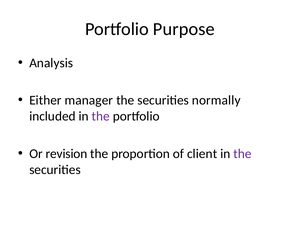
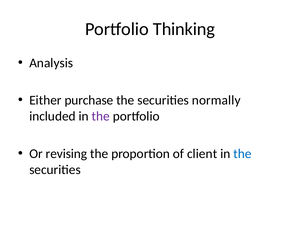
Purpose: Purpose -> Thinking (184, 29)
manager: manager -> purchase (89, 100)
revision: revision -> revising (66, 154)
the colour: purple -> blue (242, 154)
